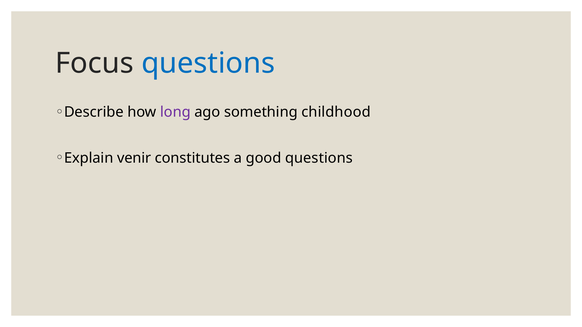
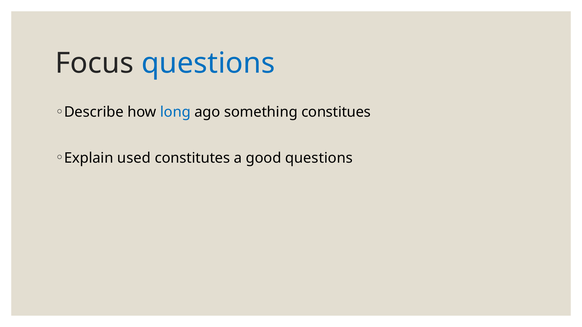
long colour: purple -> blue (175, 112)
childhood: childhood -> constitues (336, 112)
venir: venir -> used (134, 158)
